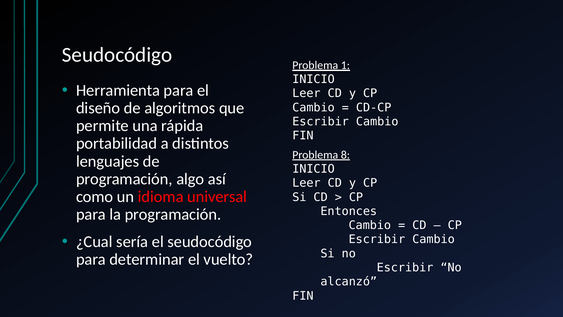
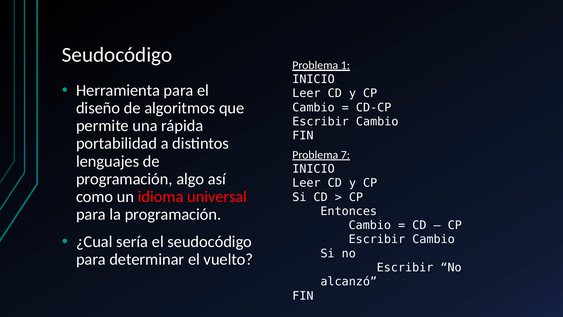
8: 8 -> 7 (345, 155)
